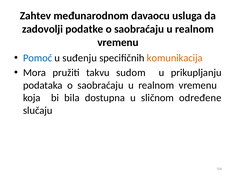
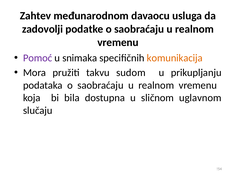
Pomoć colour: blue -> purple (38, 58)
suđenju: suđenju -> snimaka (80, 58)
određene: određene -> uglavnom (200, 98)
